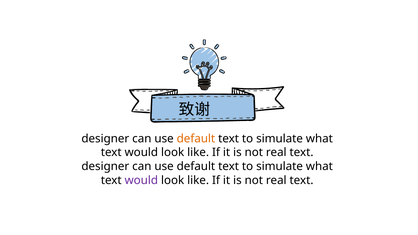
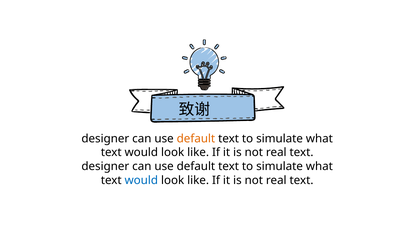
would colour: purple -> blue (141, 180)
